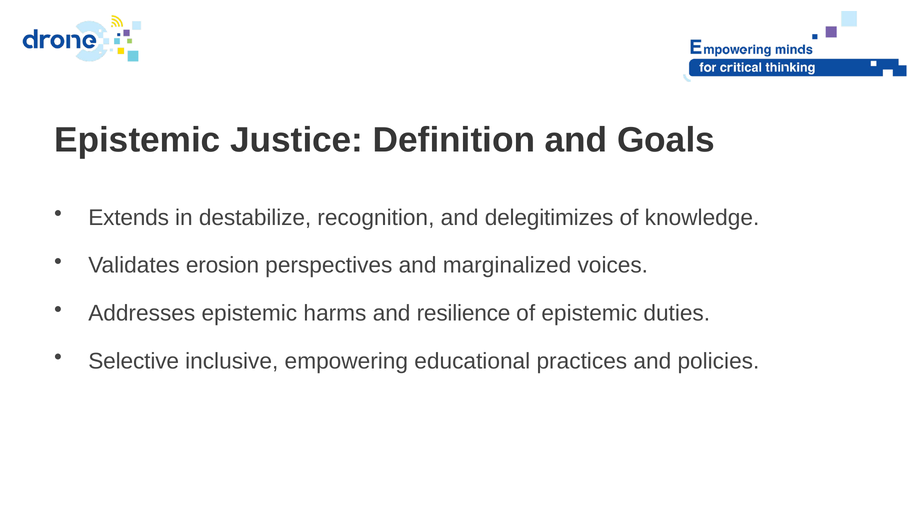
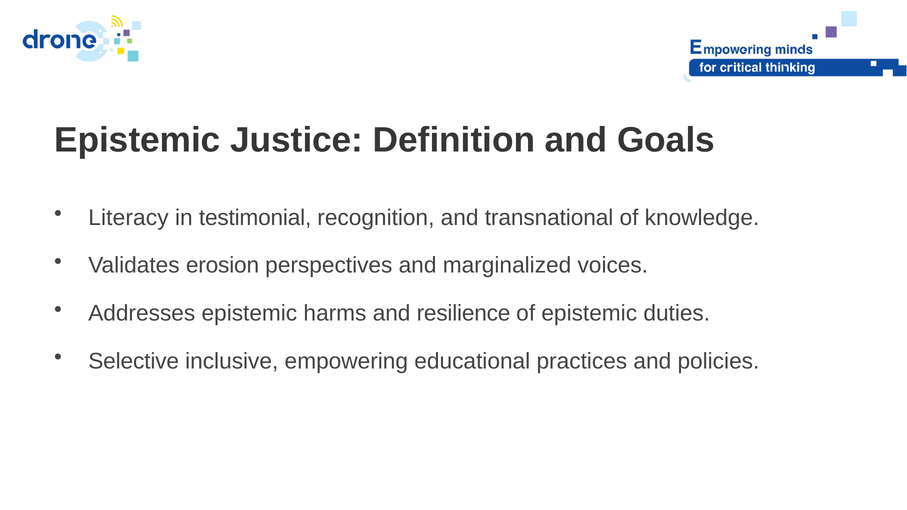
Extends: Extends -> Literacy (128, 218)
destabilize: destabilize -> testimonial (255, 218)
delegitimizes: delegitimizes -> transnational (549, 218)
